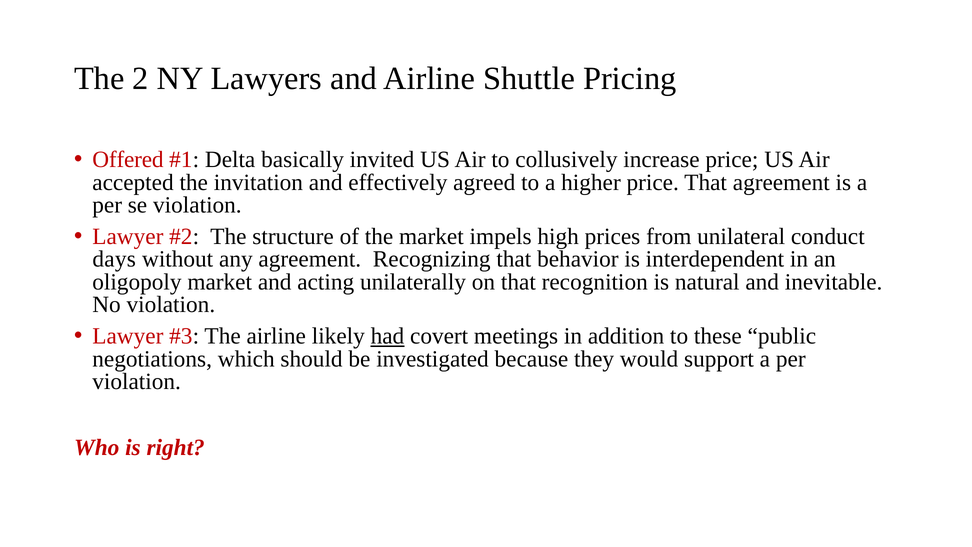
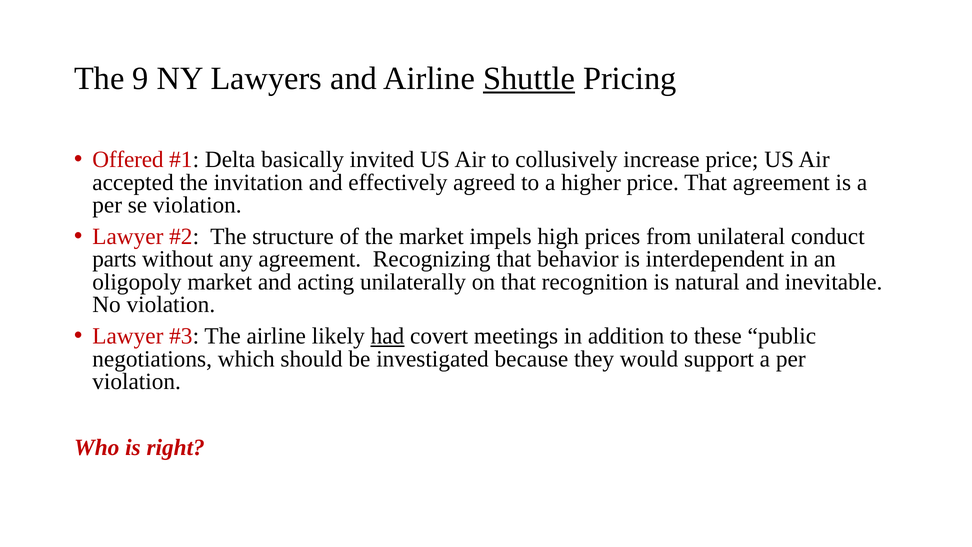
2: 2 -> 9 (141, 79)
Shuttle underline: none -> present (529, 79)
days: days -> parts (114, 259)
